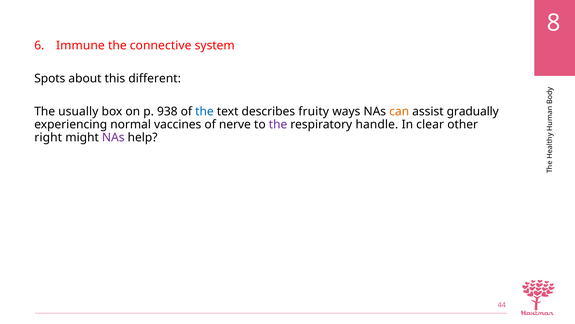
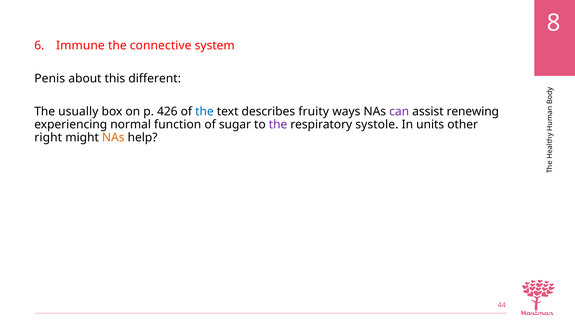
Spots: Spots -> Penis (50, 78)
938: 938 -> 426 (167, 111)
can colour: orange -> purple (399, 111)
gradually: gradually -> renewing (473, 111)
vaccines: vaccines -> function (178, 124)
nerve: nerve -> sugar (235, 124)
handle: handle -> systole (377, 124)
clear: clear -> units (430, 124)
NAs colour: purple -> orange (113, 137)
